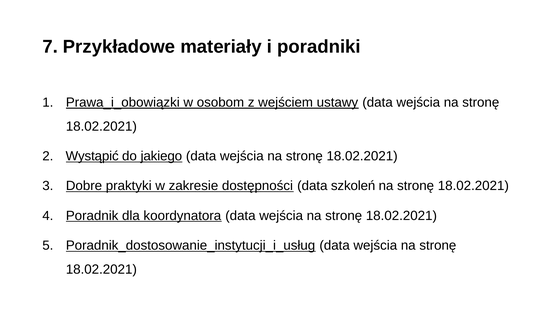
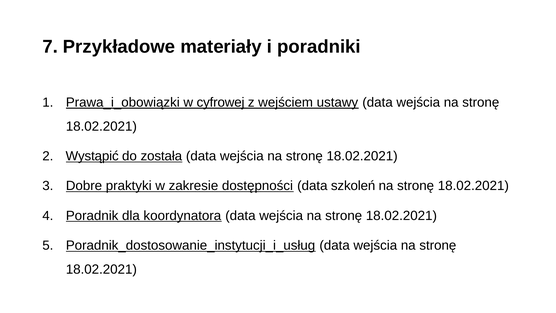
osobom: osobom -> cyfrowej (221, 102)
jakiego: jakiego -> została (161, 156)
